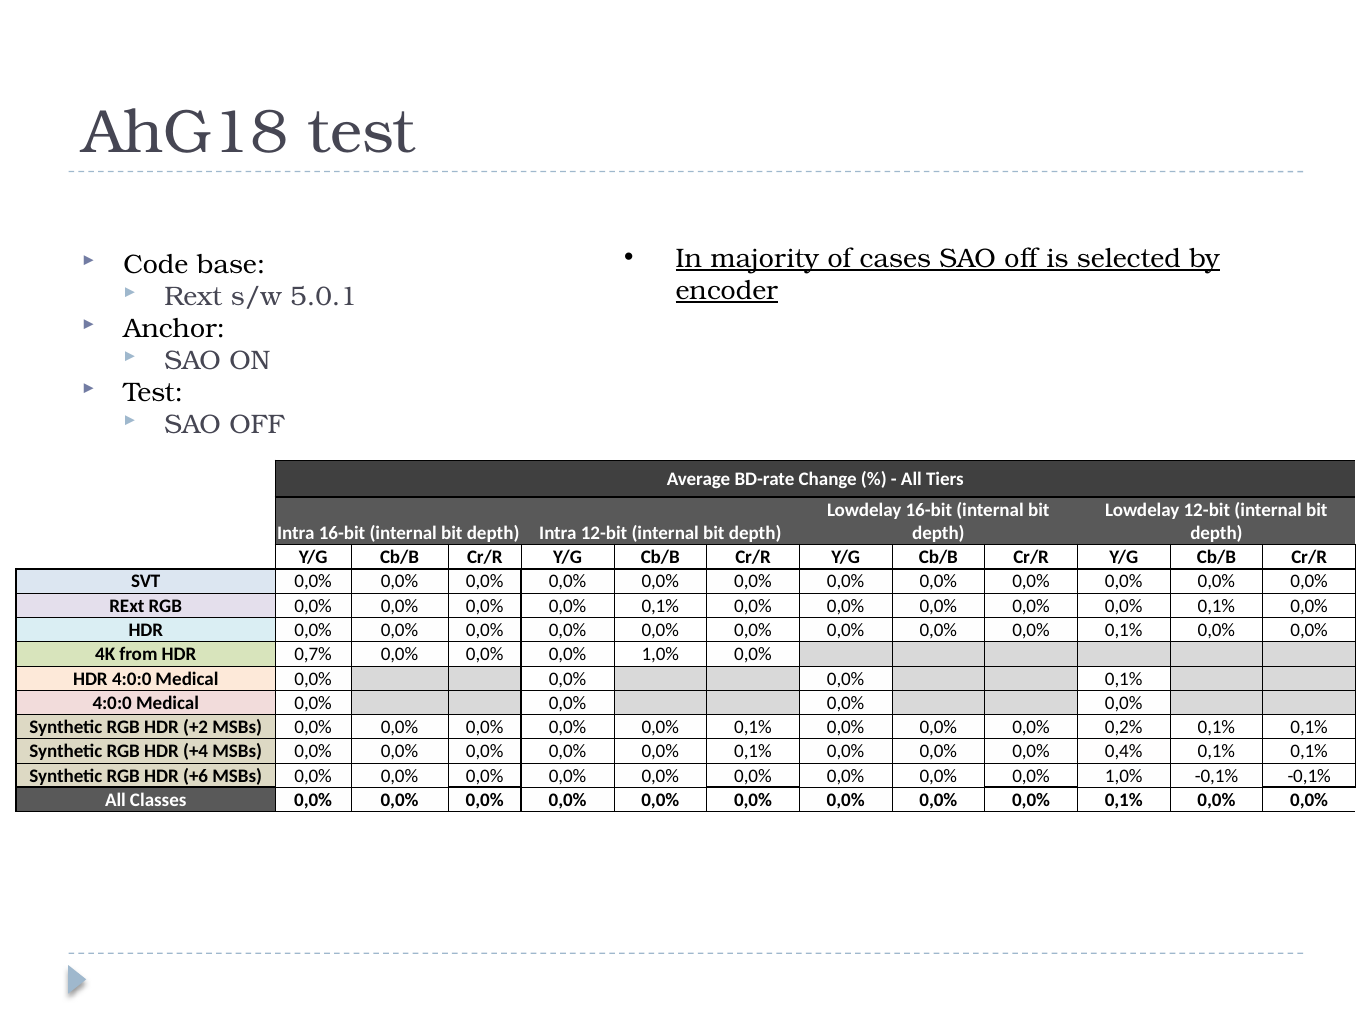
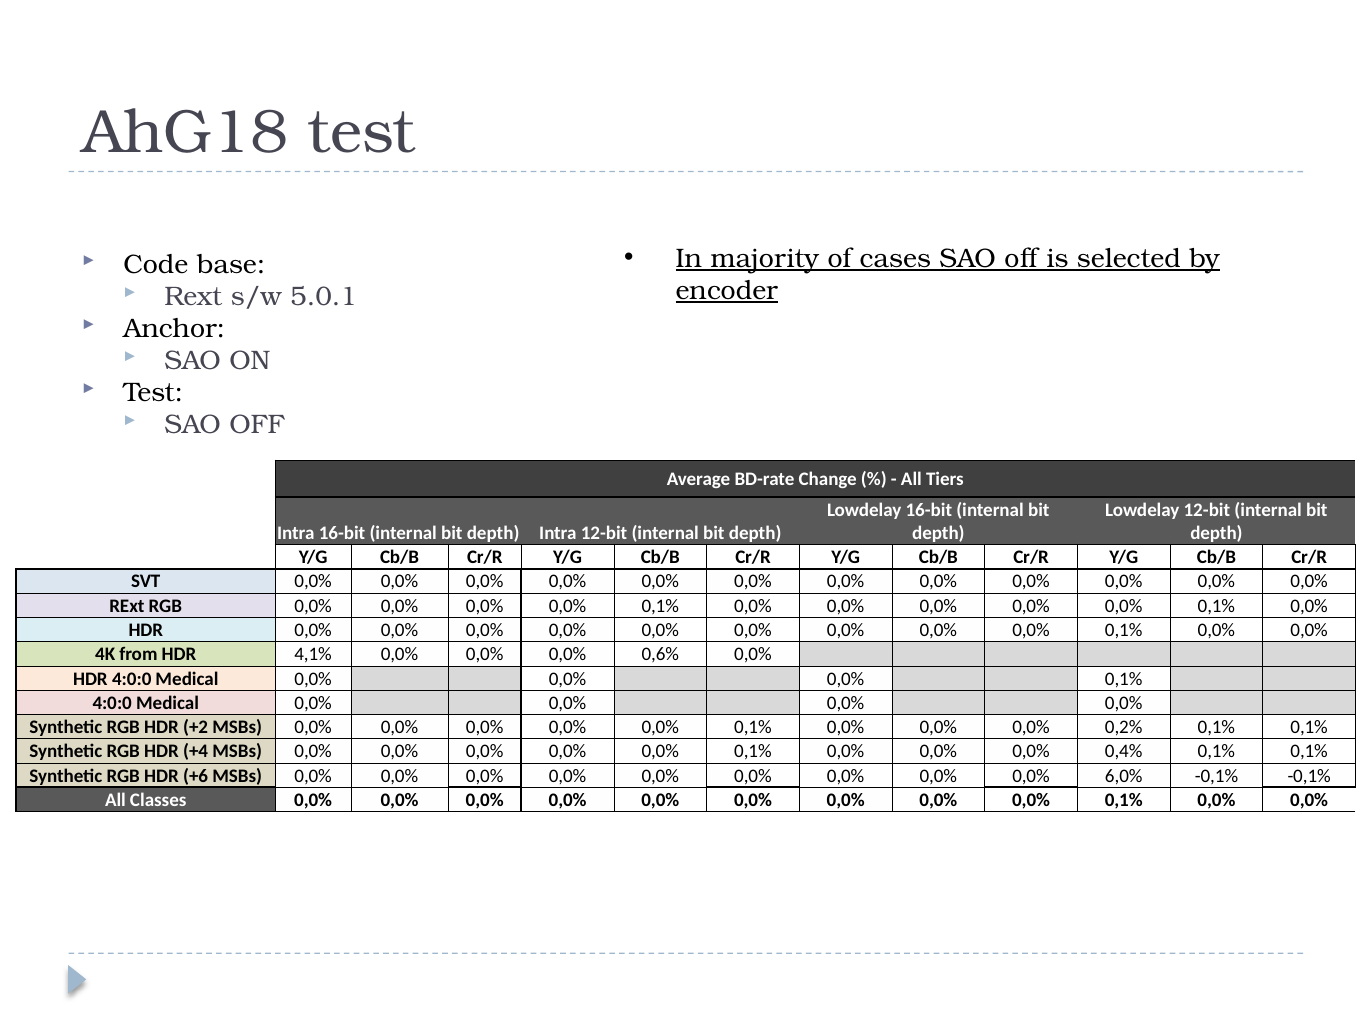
0,7%: 0,7% -> 4,1% (313, 655)
1,0%: 1,0% -> 0,6% (660, 655)
1,0%: 1,0% -> 6,0% (1124, 776)
